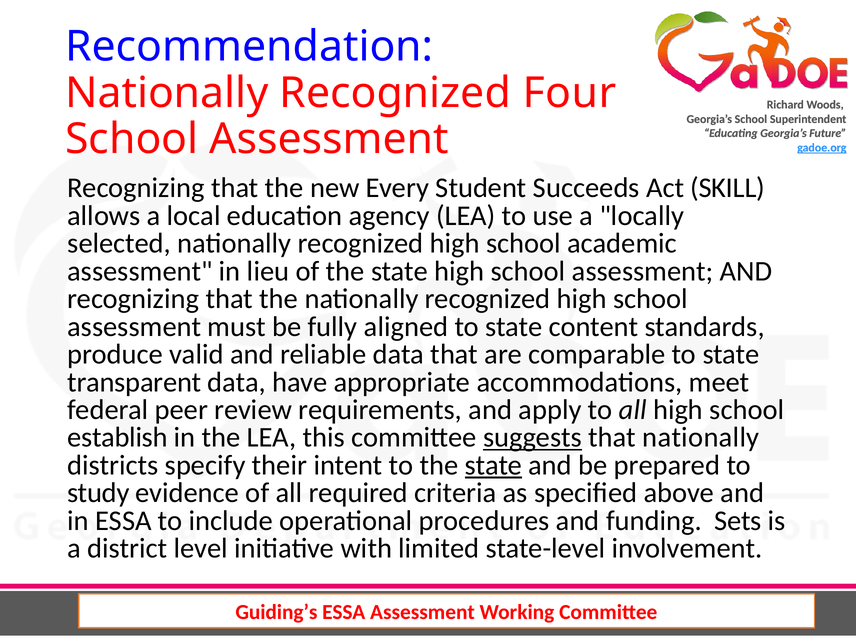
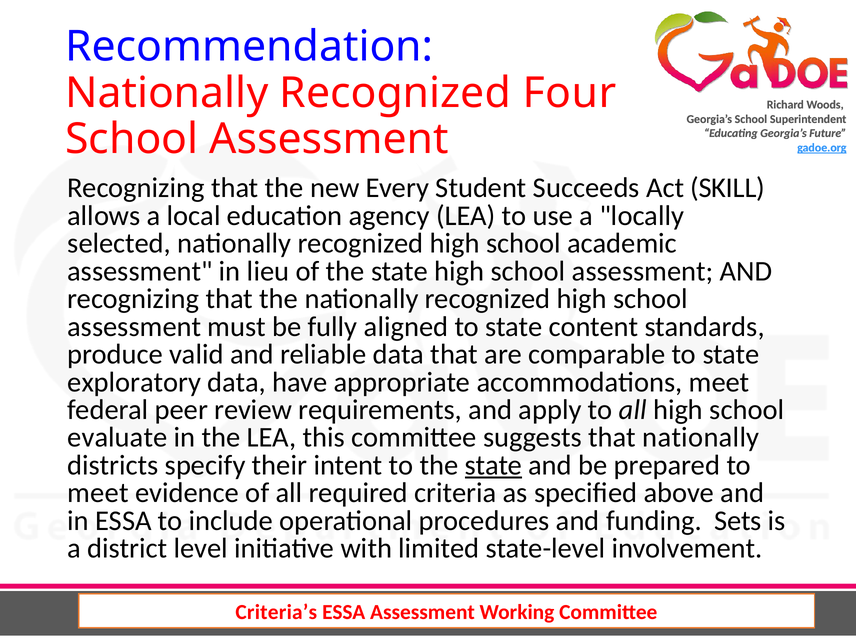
transparent: transparent -> exploratory (134, 382)
establish: establish -> evaluate (117, 438)
suggests underline: present -> none (532, 438)
study: study -> meet (98, 493)
Guiding’s: Guiding’s -> Criteria’s (276, 612)
